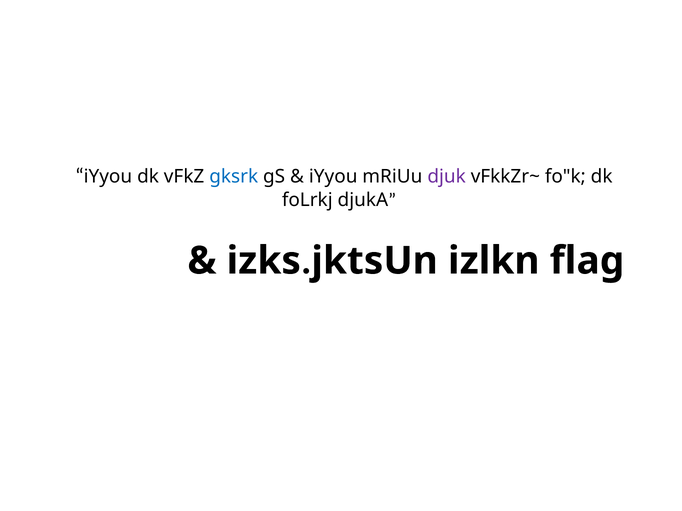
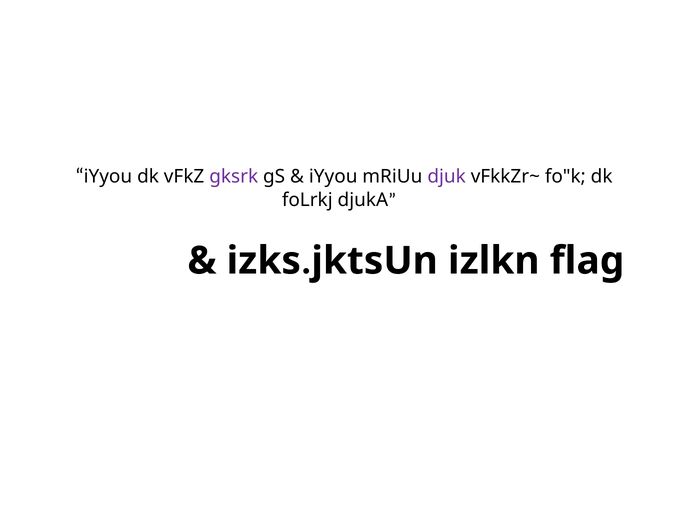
gksrk colour: blue -> purple (234, 177)
